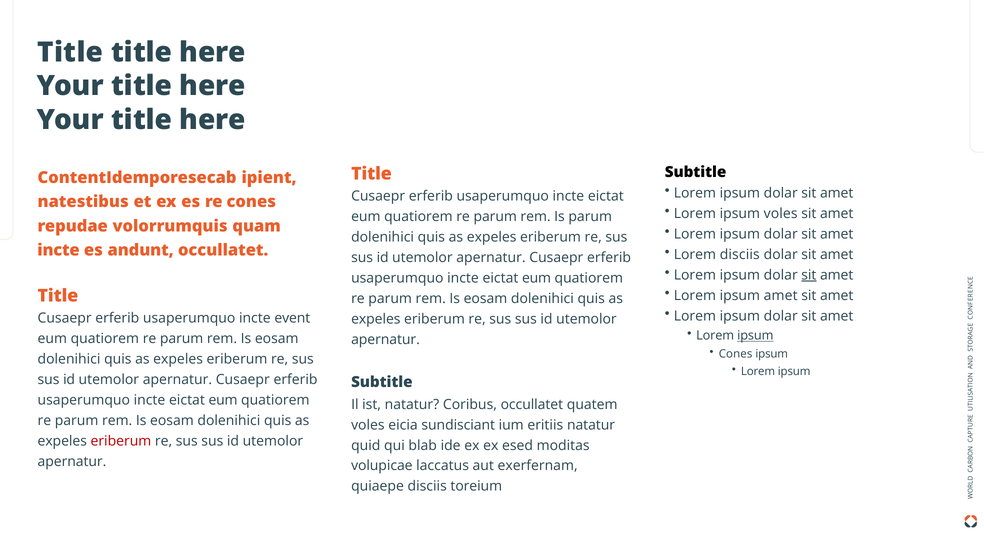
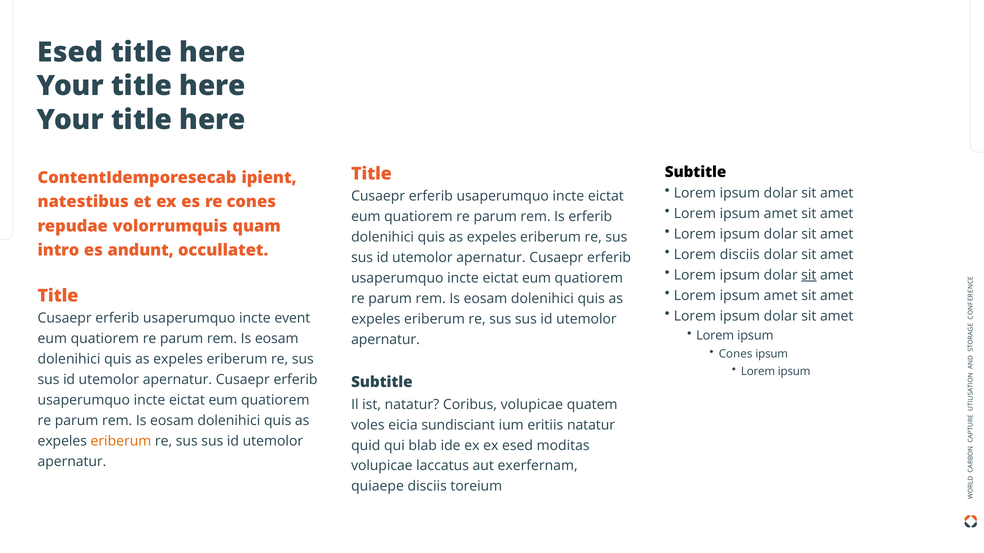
Title: Title -> Esed (70, 53)
voles: voles -> amet (781, 214)
Is parum: parum -> erferib (590, 217)
incte: incte -> intro (58, 251)
ipsum underline: present -> none (755, 336)
Coribus occullatet: occullatet -> volupicae (532, 405)
eriberum colour: red -> orange (121, 442)
